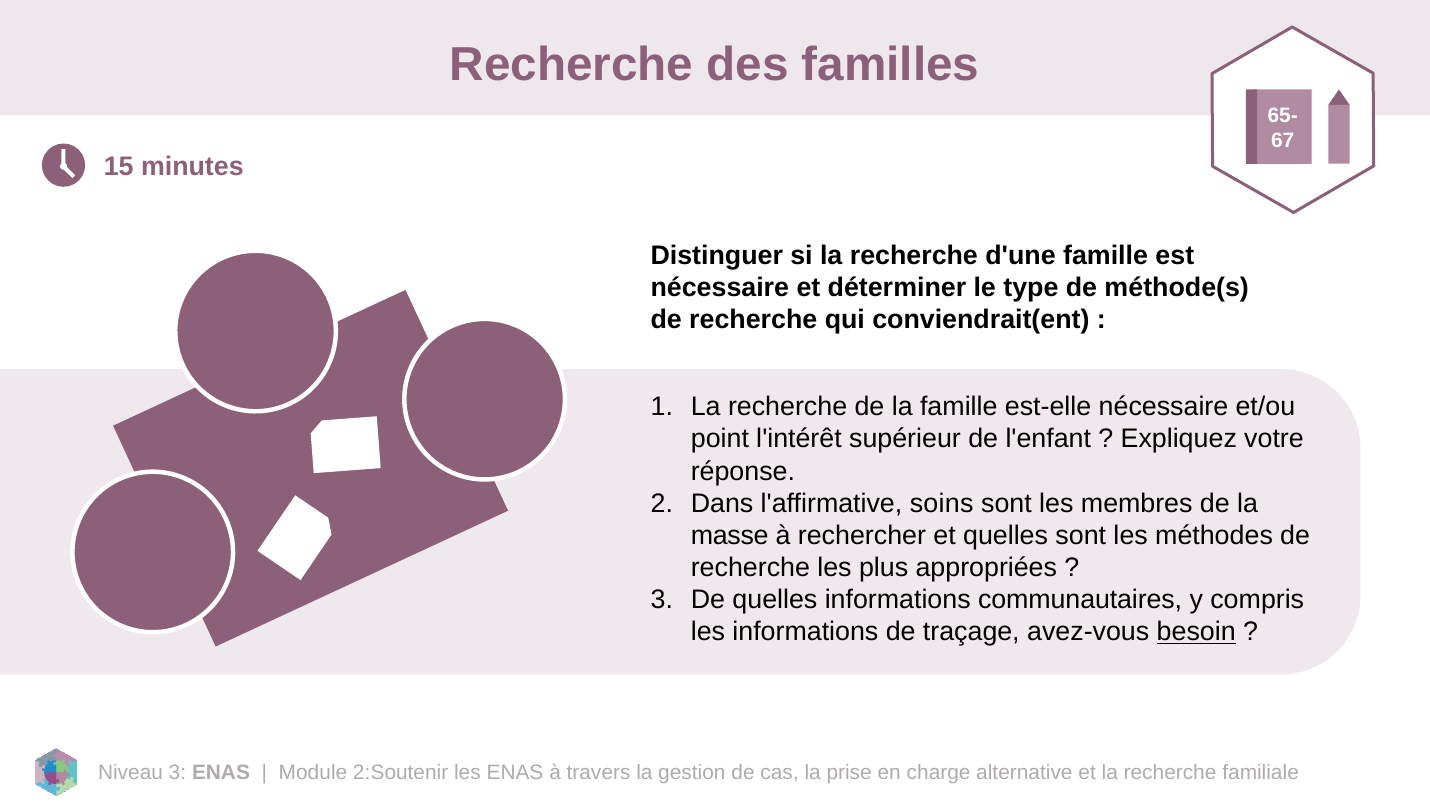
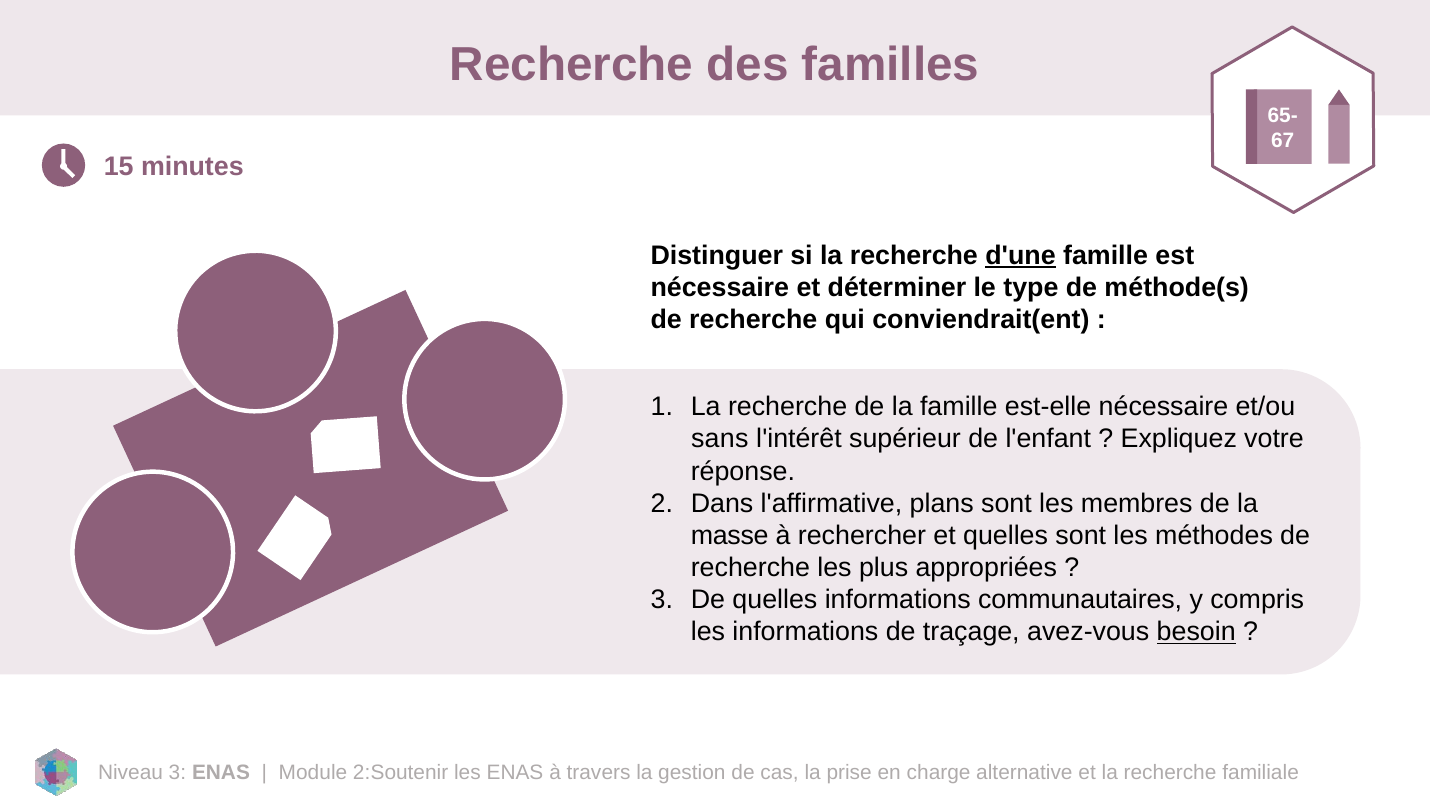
d'une underline: none -> present (1021, 255)
point: point -> sans (720, 439)
soins: soins -> plans (942, 504)
